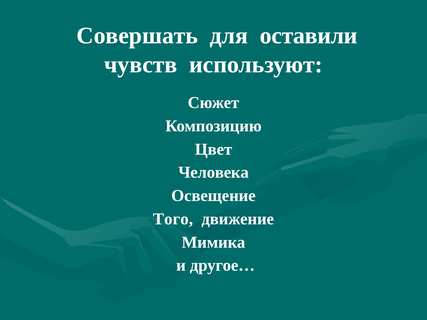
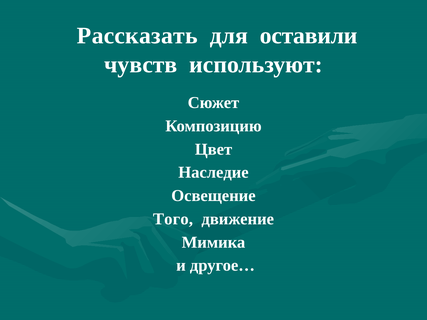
Совершать: Совершать -> Рассказать (137, 36)
Человека: Человека -> Наследие (213, 173)
